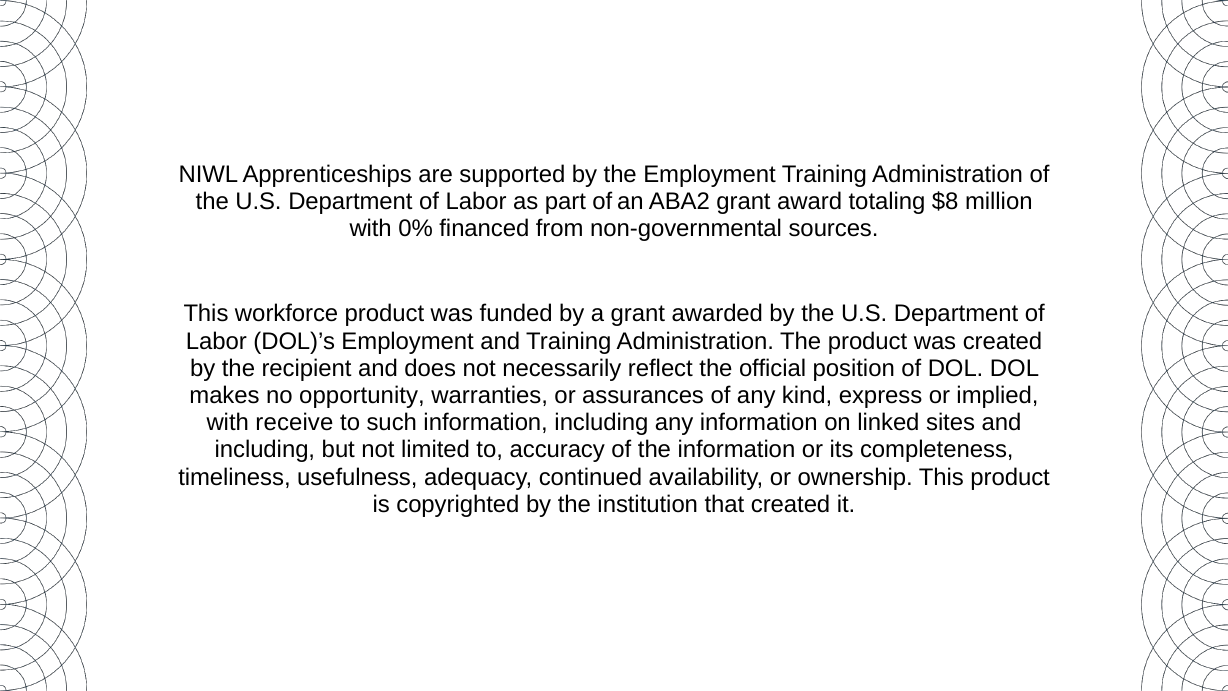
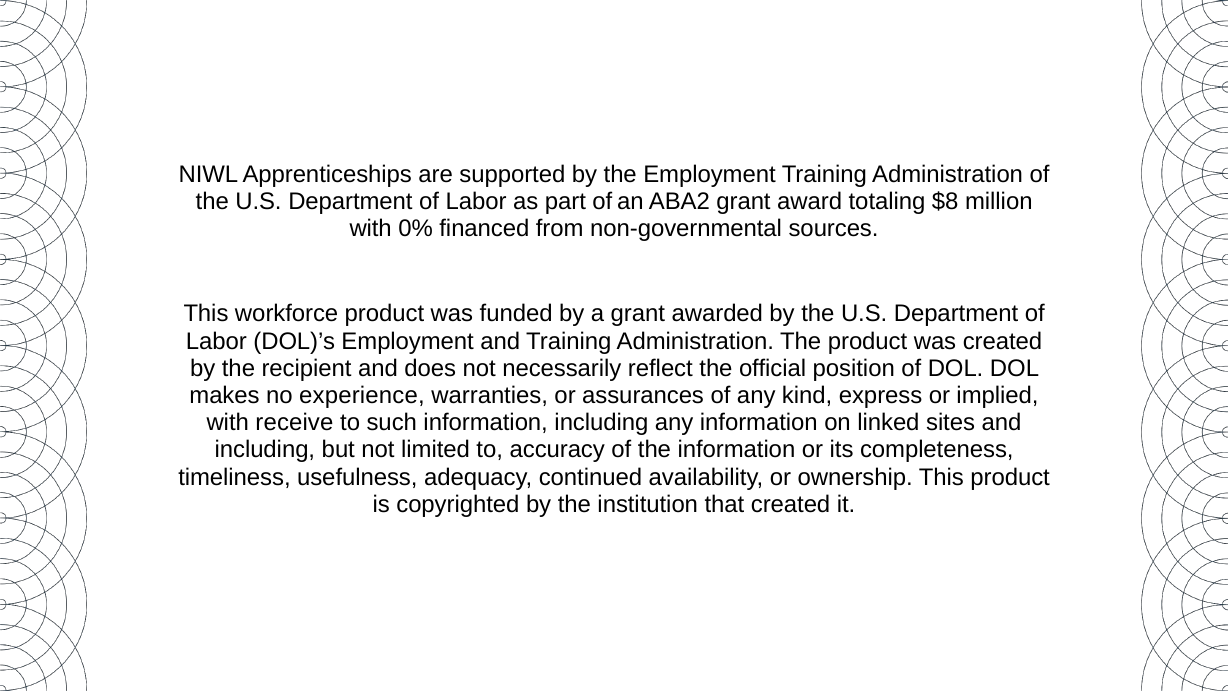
opportunity: opportunity -> experience (362, 395)
